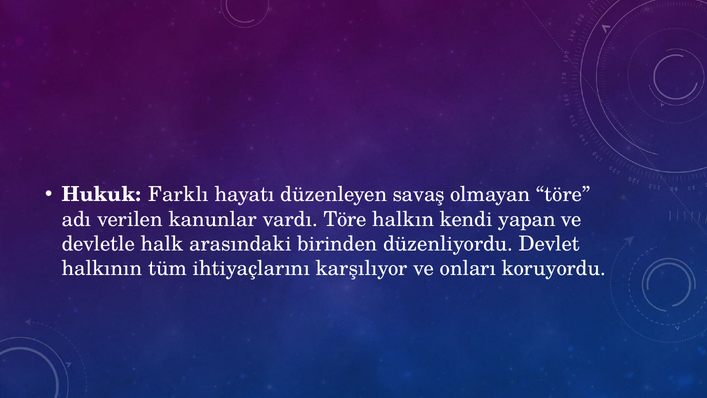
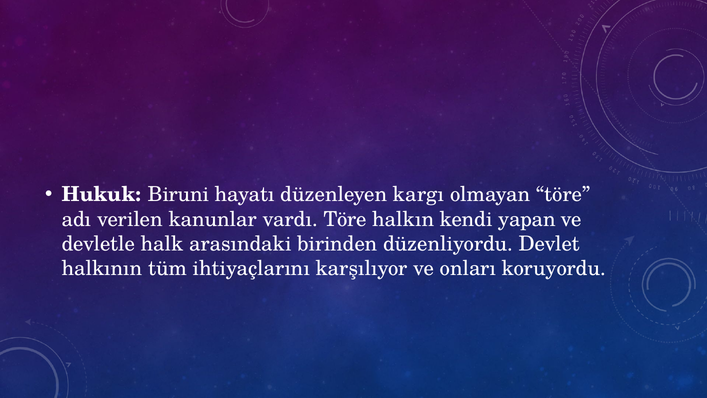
Farklı: Farklı -> Biruni (179, 194)
savaş: savaş -> kargı (419, 194)
